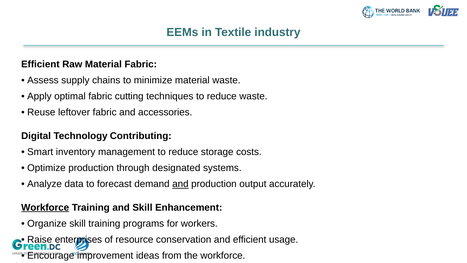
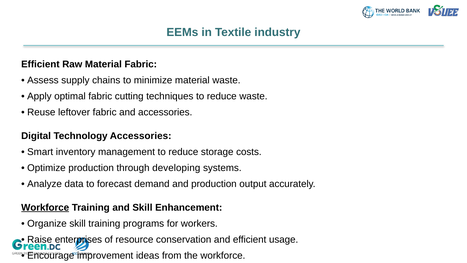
Technology Contributing: Contributing -> Accessories (141, 136)
designated: designated -> developing (176, 168)
and underline: present -> none (180, 184)
